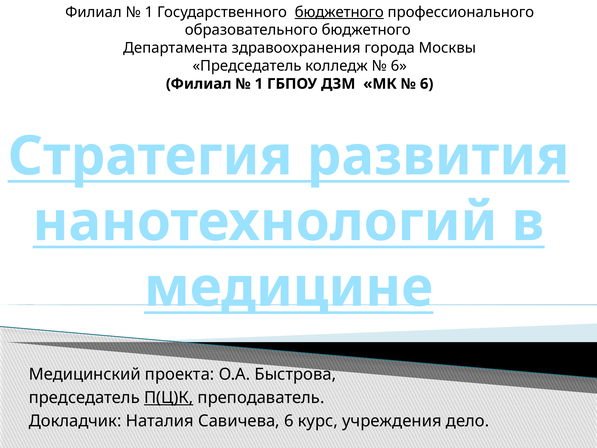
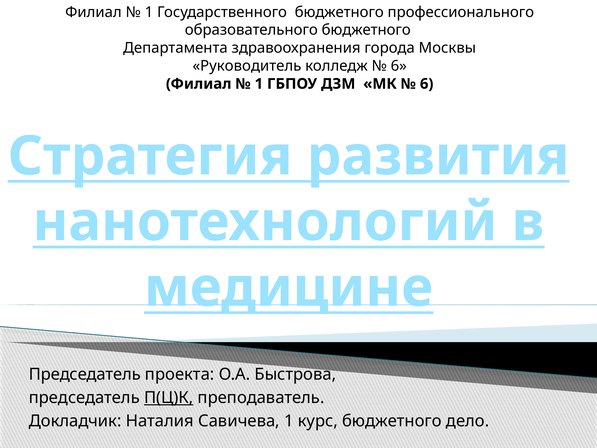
бюджетного underline: present -> none (339, 12)
Председатель: Председатель -> Руководитель (247, 66)
Медицинский: Медицинский -> Председатель (85, 374)
Савичева 6: 6 -> 1 (289, 421)
курс учреждения: учреждения -> бюджетного (392, 421)
